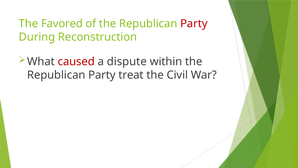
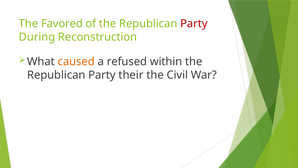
caused colour: red -> orange (76, 61)
dispute: dispute -> refused (127, 61)
treat: treat -> their (131, 75)
